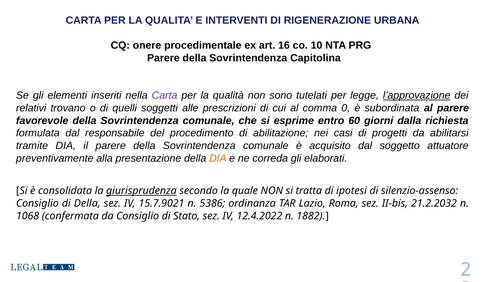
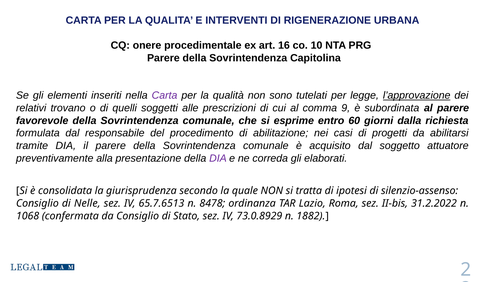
0: 0 -> 9 (346, 108)
DIA colour: orange -> purple (218, 158)
giurisprudenza underline: present -> none (141, 191)
di Della: Della -> Nelle (87, 204)
15.7.9021: 15.7.9021 -> 65.7.6513 (161, 204)
5386: 5386 -> 8478 (212, 204)
21.2.2032: 21.2.2032 -> 31.2.2022 (434, 204)
12.4.2022: 12.4.2022 -> 73.0.8929 (259, 216)
